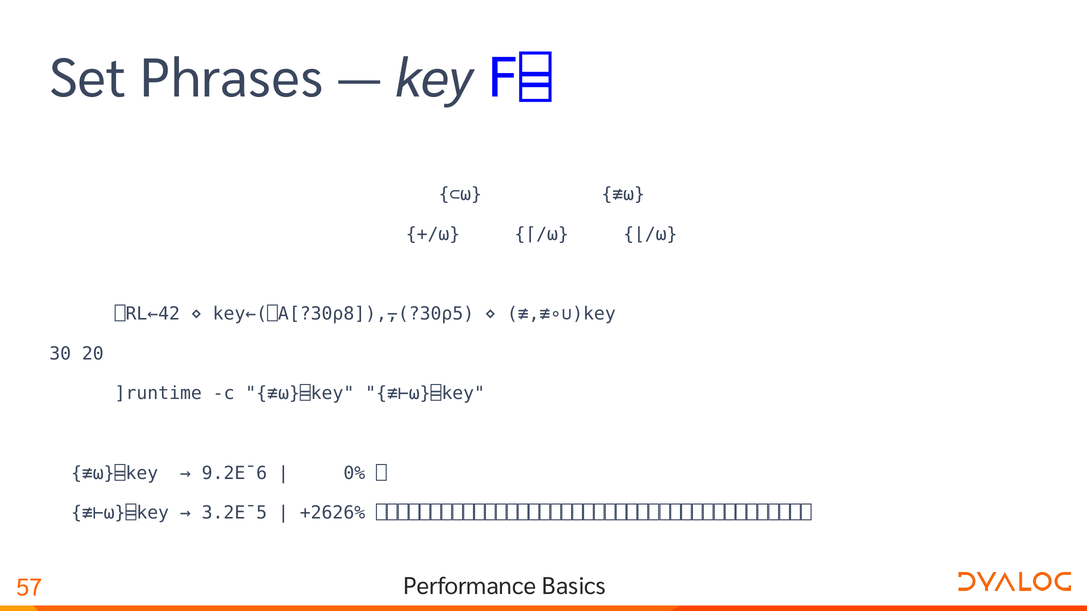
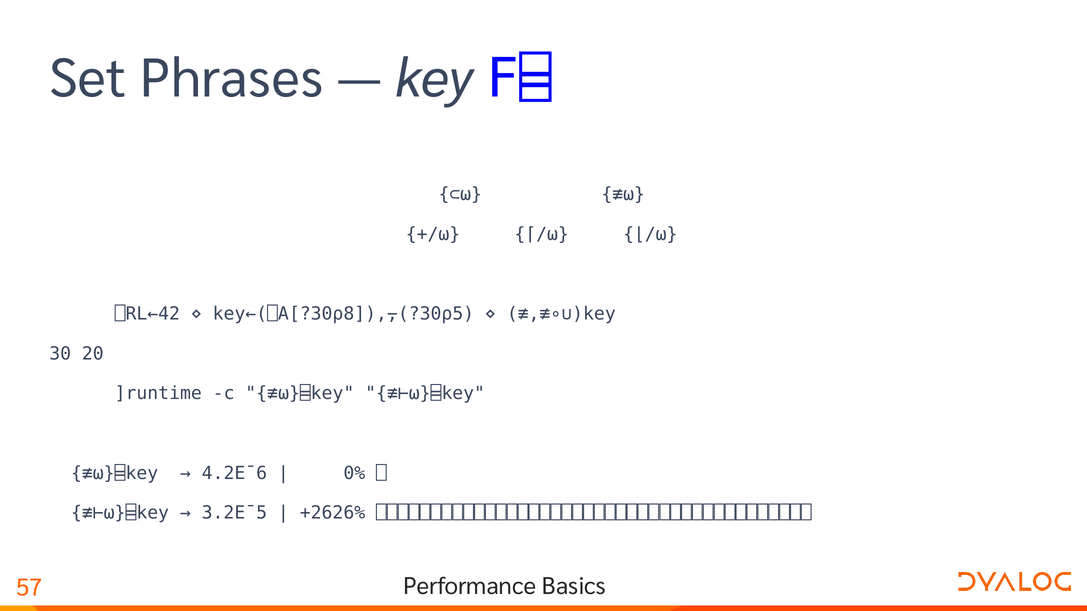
9.2E¯6: 9.2E¯6 -> 4.2E¯6 (234, 474)
